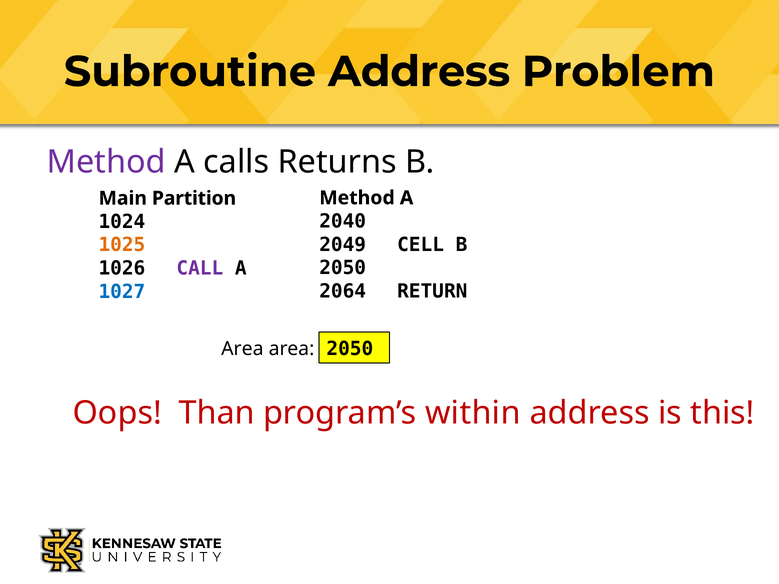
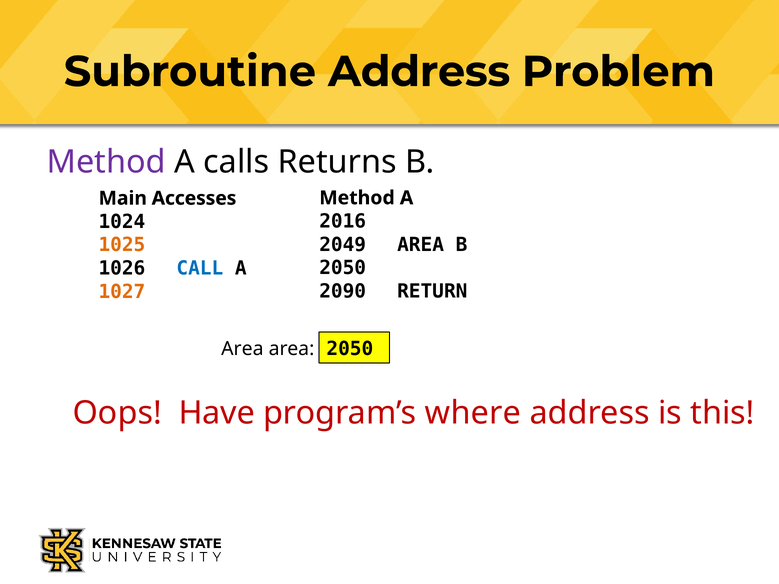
Partition: Partition -> Accesses (194, 198)
2040: 2040 -> 2016 (343, 221)
2049 CELL: CELL -> AREA (421, 245)
CALL colour: purple -> blue (200, 268)
2064: 2064 -> 2090 (343, 291)
1027 colour: blue -> orange (122, 292)
Than: Than -> Have (217, 413)
within: within -> where (473, 413)
